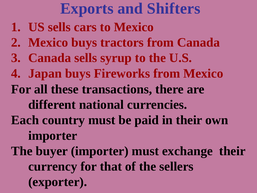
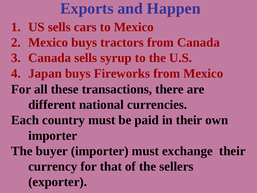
Shifters: Shifters -> Happen (174, 9)
